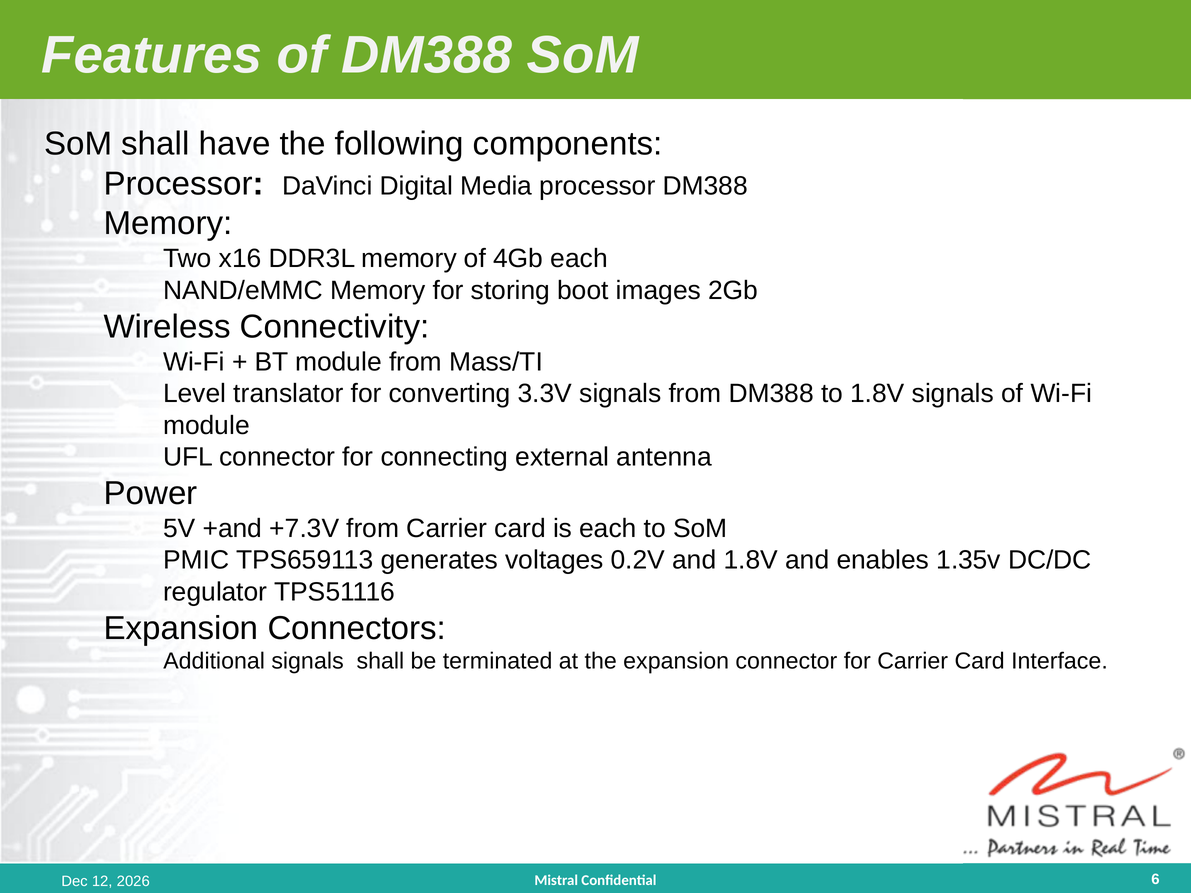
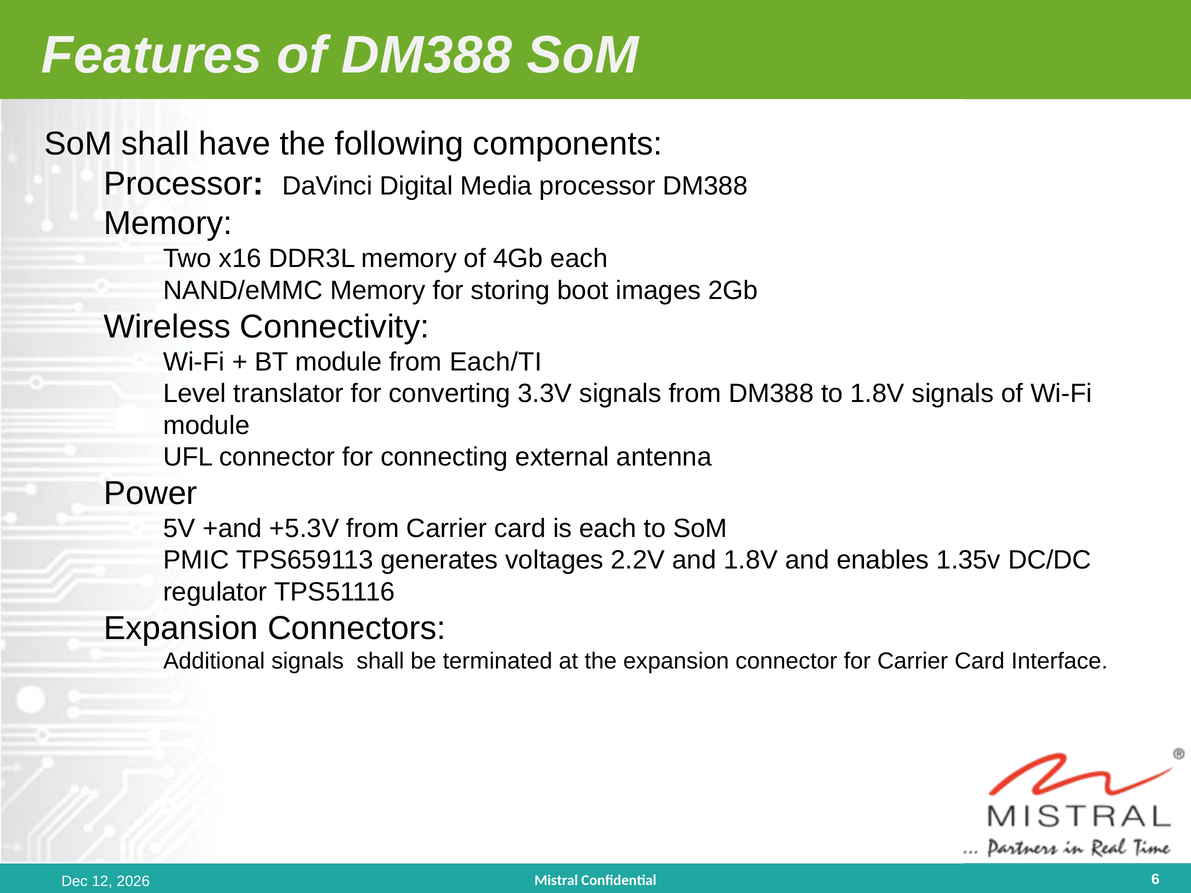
Mass/TI: Mass/TI -> Each/TI (496, 362)
+7.3V: +7.3V -> +5.3V (304, 529)
0.2V: 0.2V -> 2.2V (638, 560)
